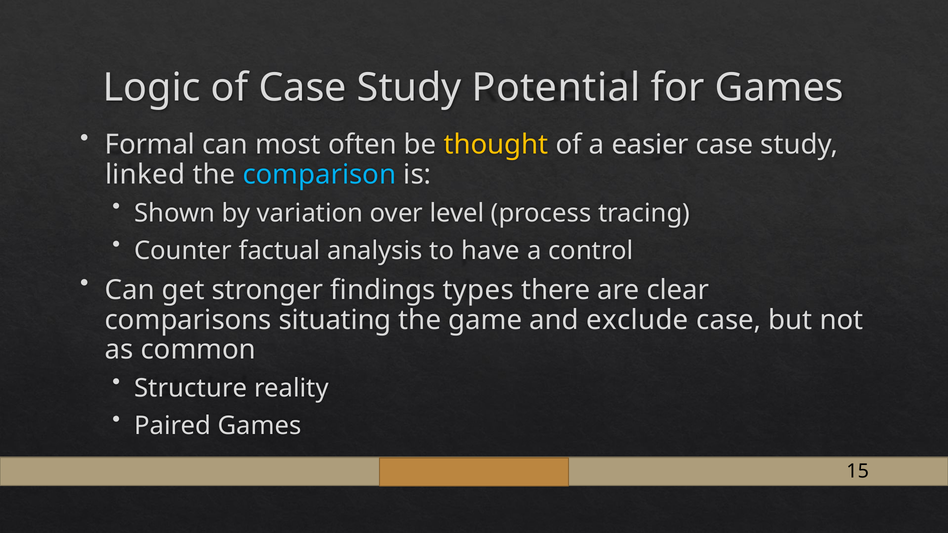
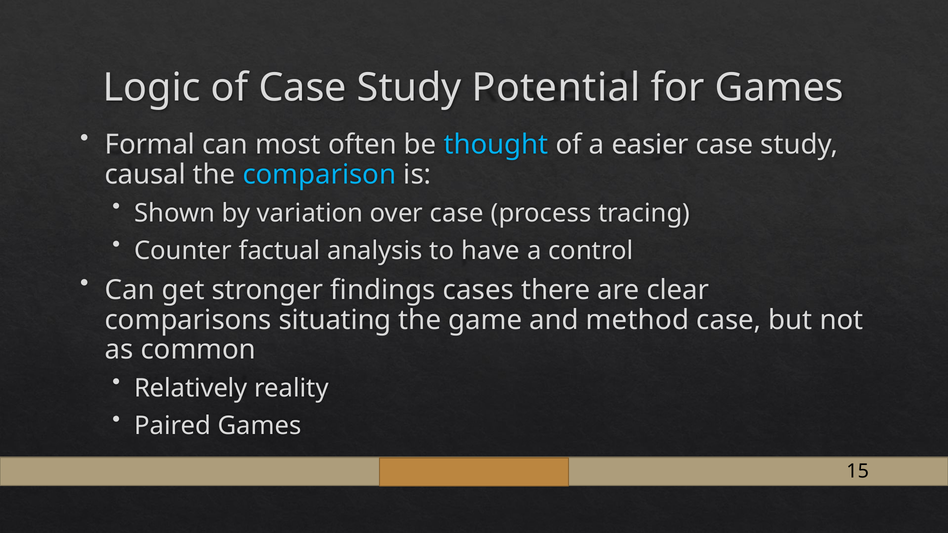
thought colour: yellow -> light blue (496, 145)
linked: linked -> causal (145, 175)
over level: level -> case (457, 213)
types: types -> cases (478, 290)
exclude: exclude -> method (637, 320)
Structure: Structure -> Relatively (191, 388)
